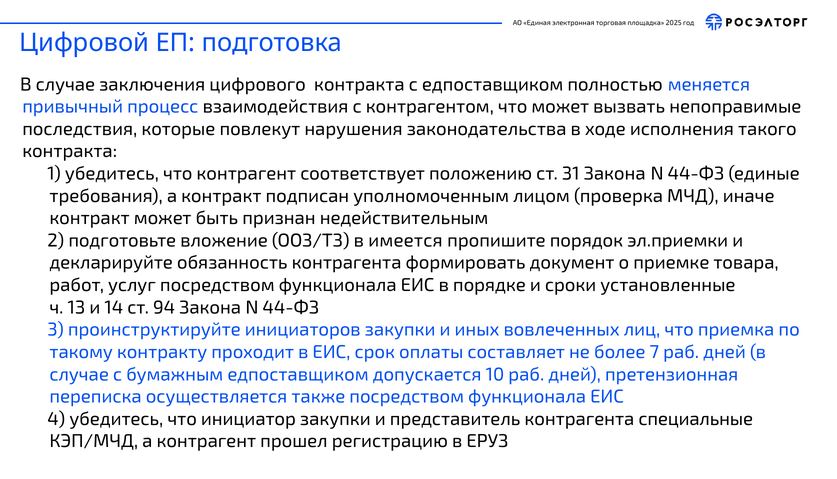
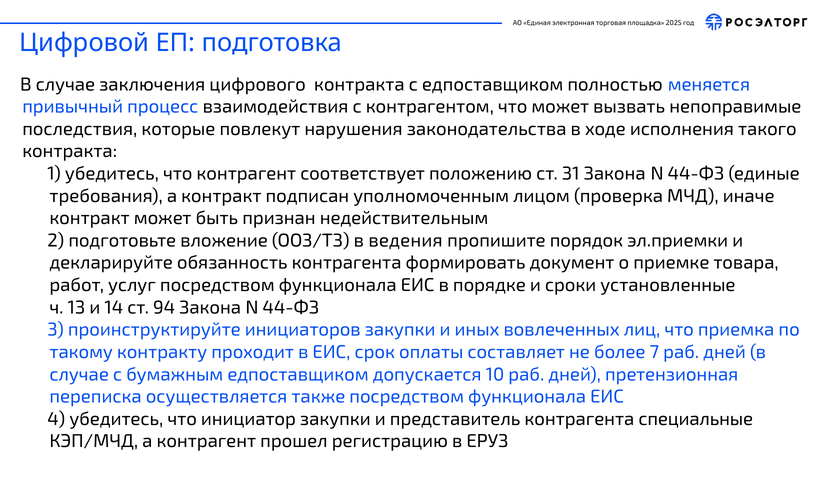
имеется: имеется -> ведения (406, 241)
